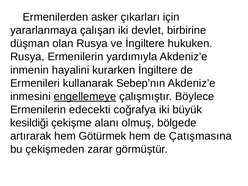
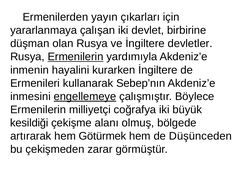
asker: asker -> yayın (104, 17)
hukuken: hukuken -> devletler (190, 44)
Ermenilerin underline: none -> present (75, 57)
edecekti: edecekti -> milliyetçi (90, 110)
Çatışmasına: Çatışmasına -> Düşünceden (200, 136)
